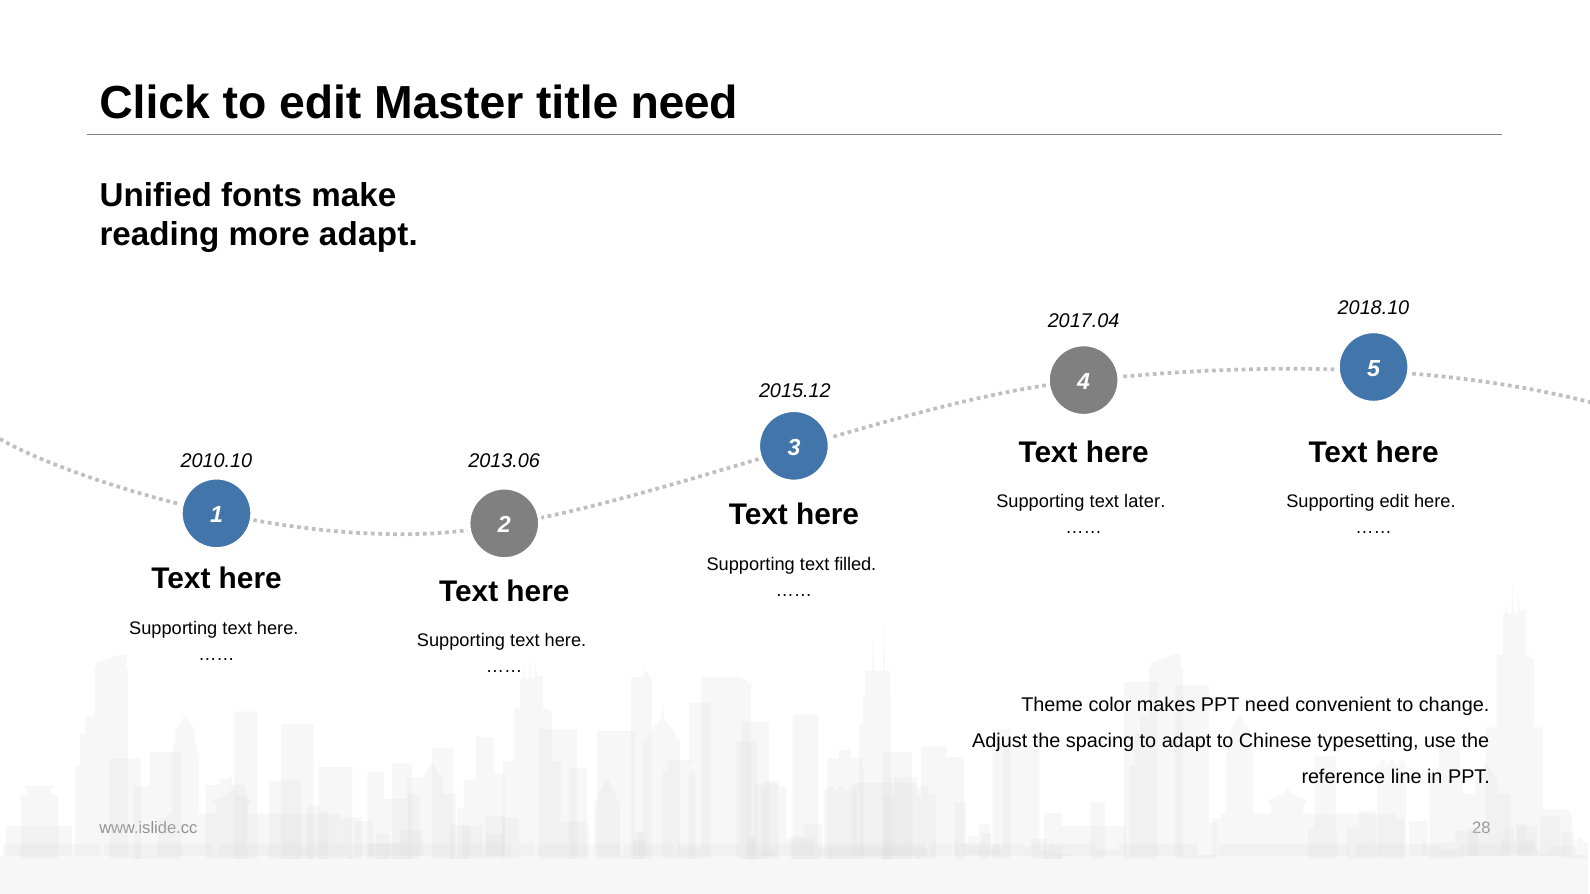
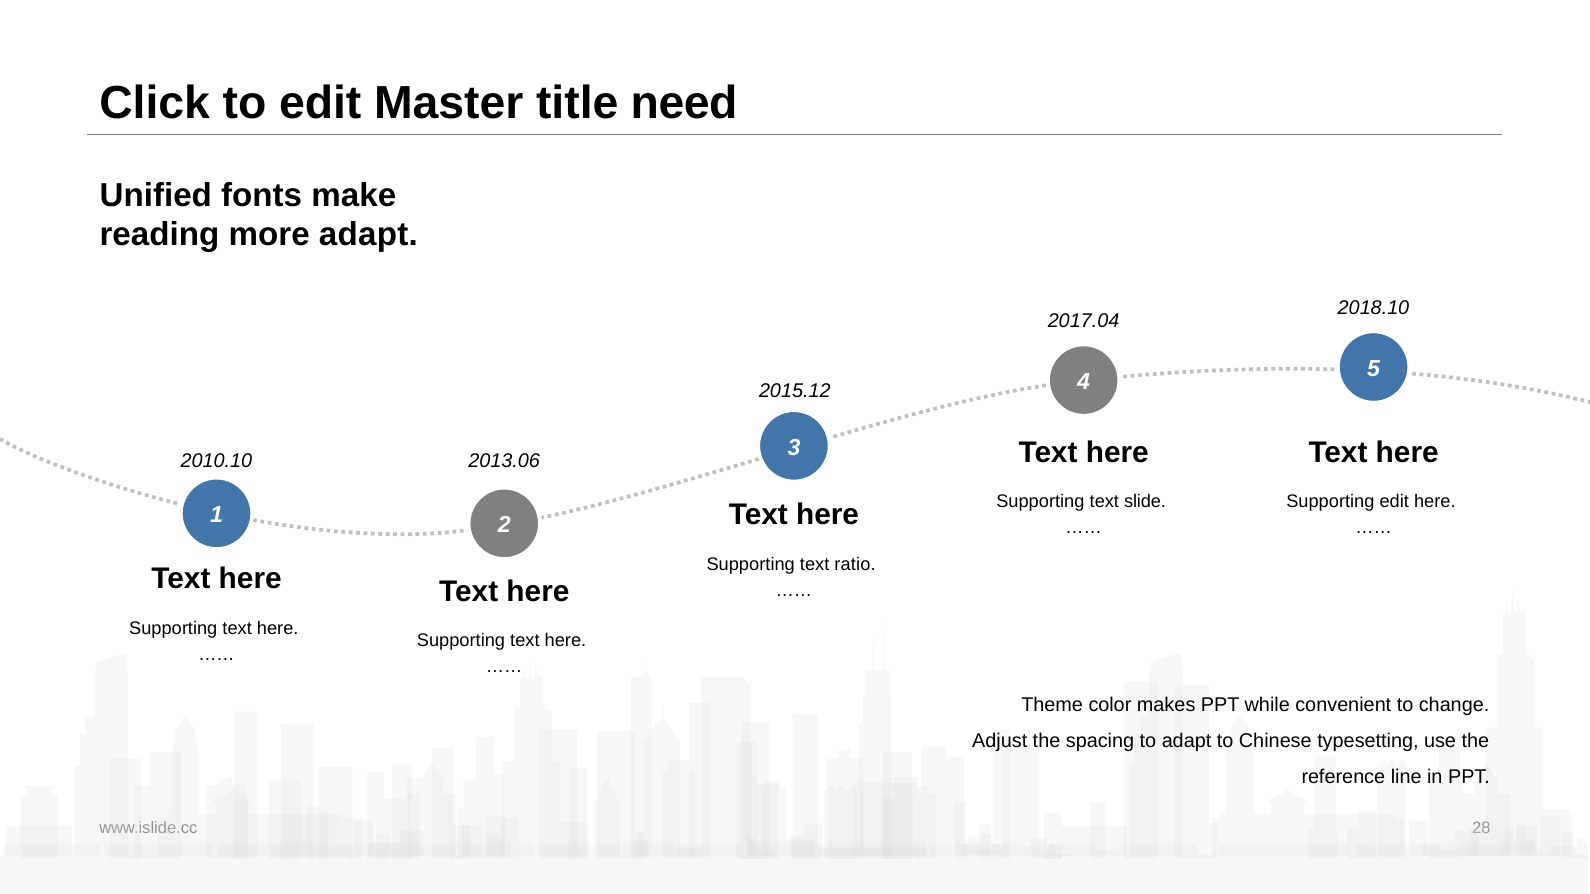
later: later -> slide (1145, 502)
filled: filled -> ratio (855, 565)
PPT need: need -> while (1267, 705)
